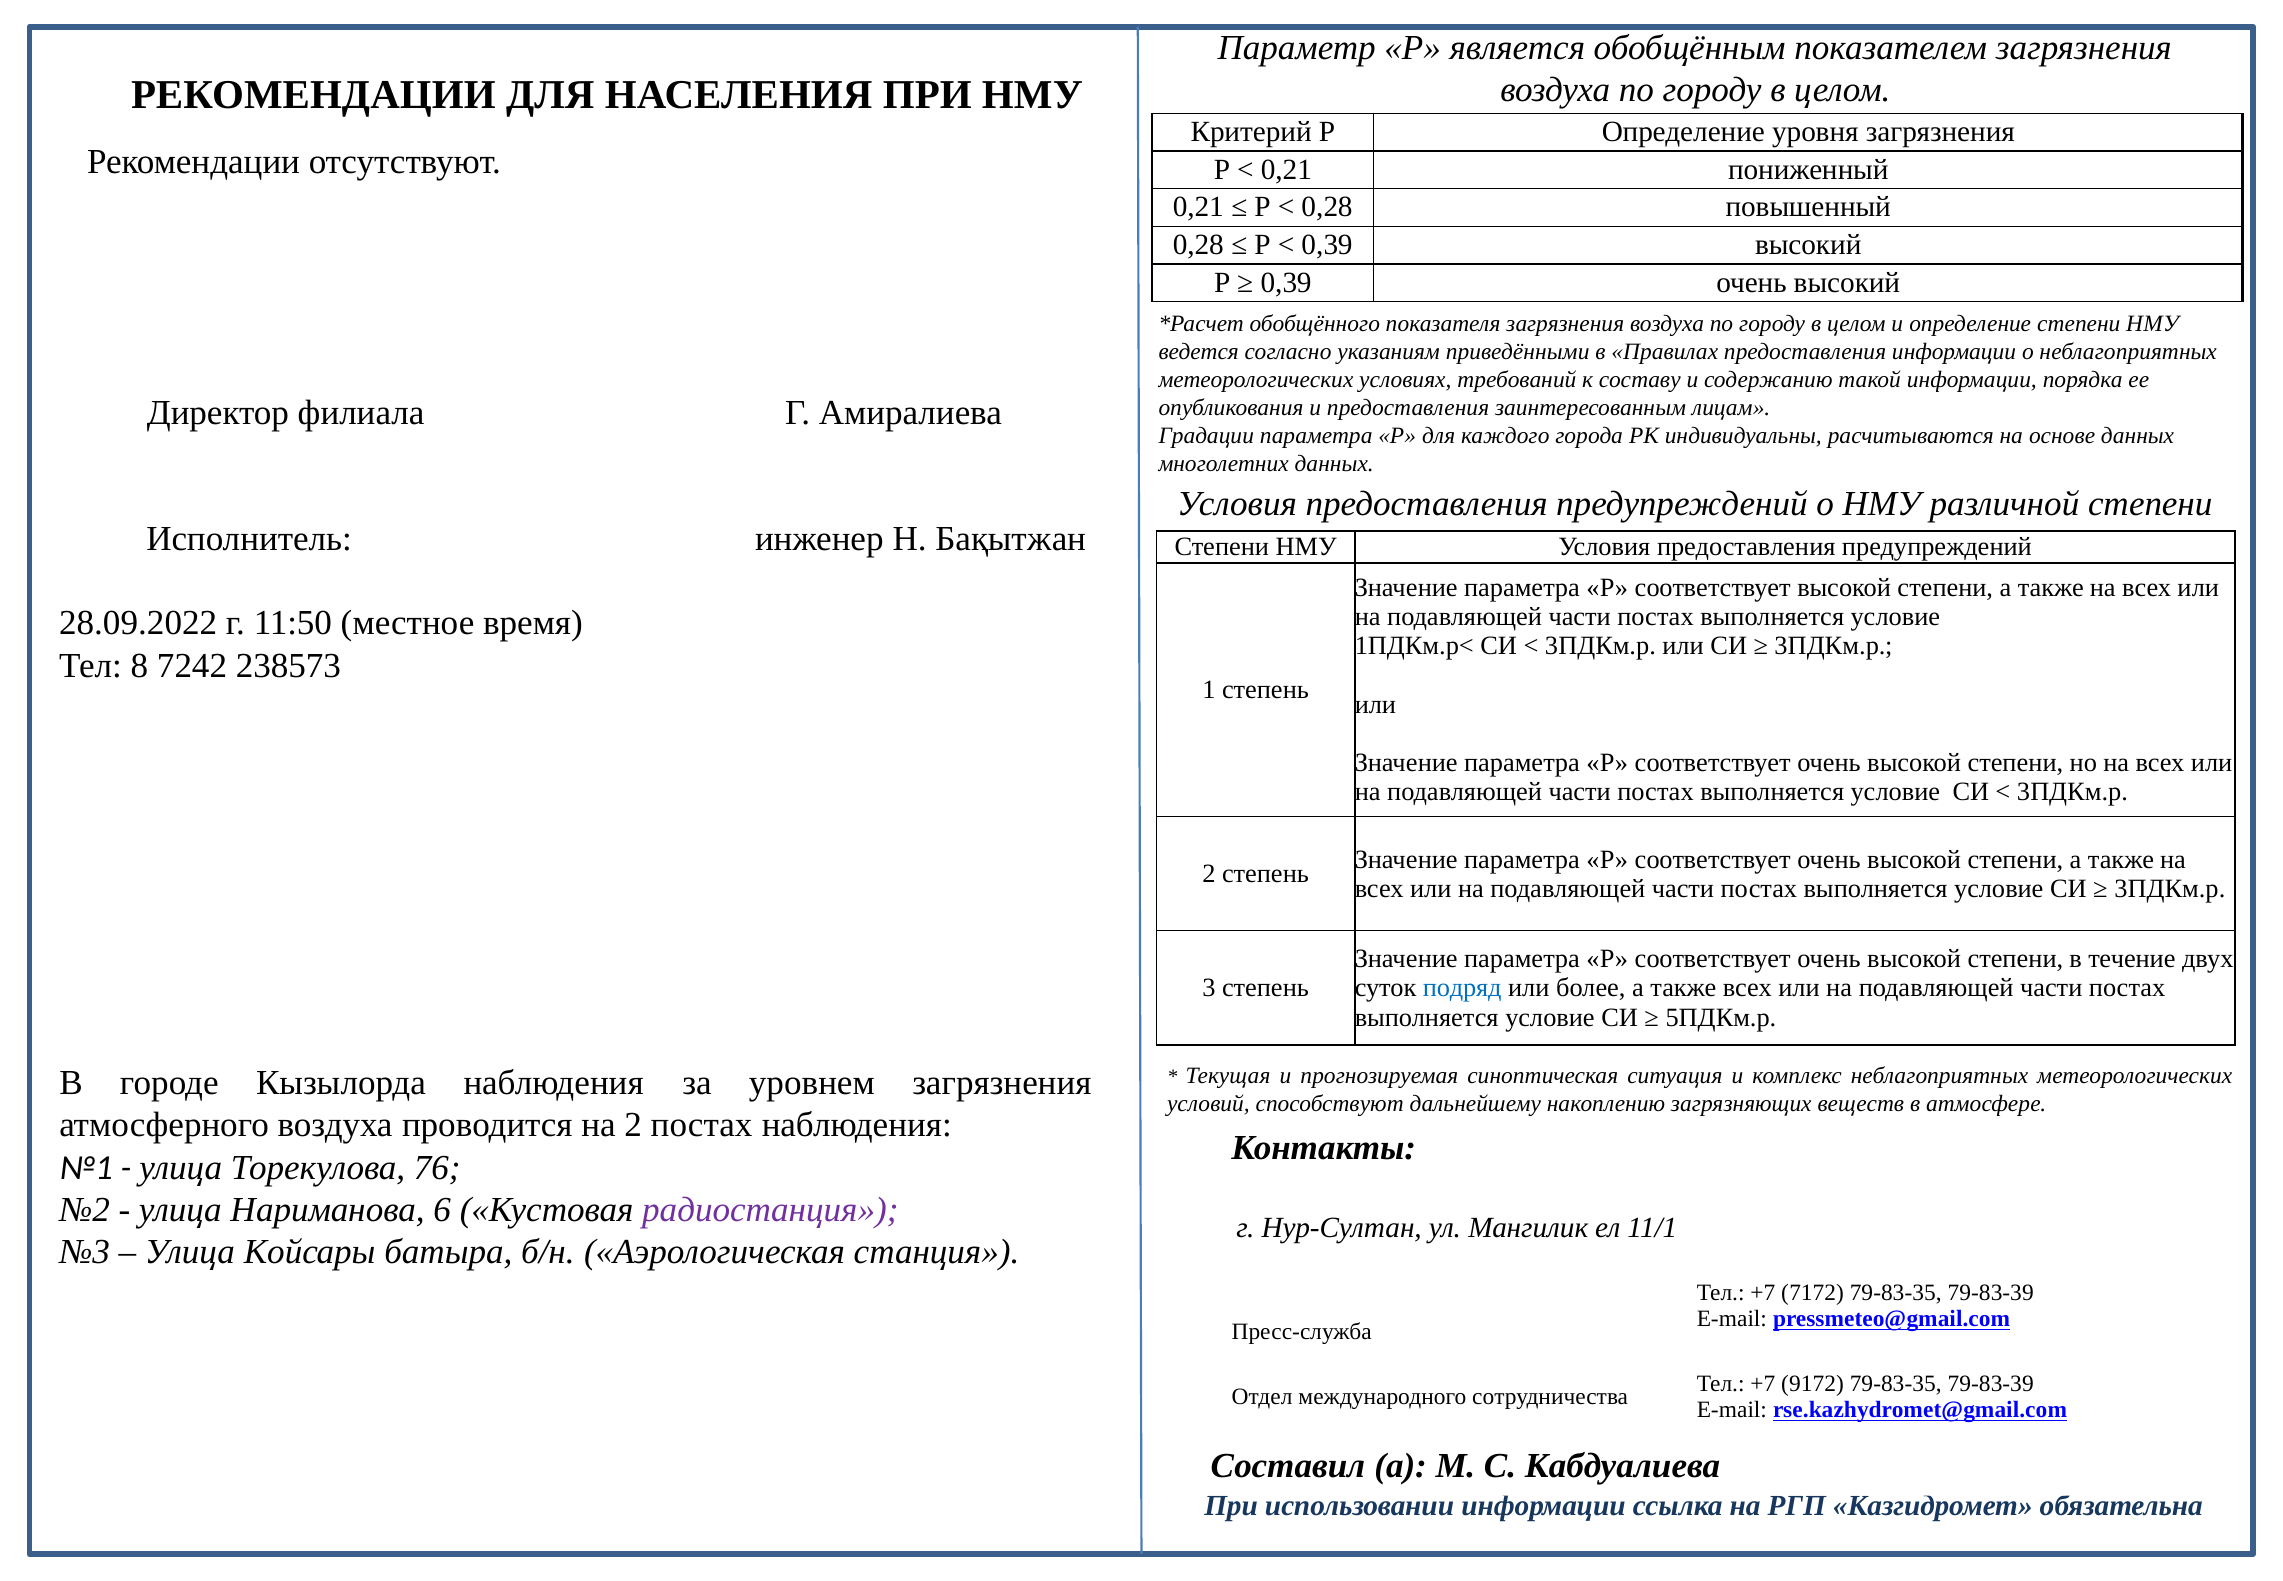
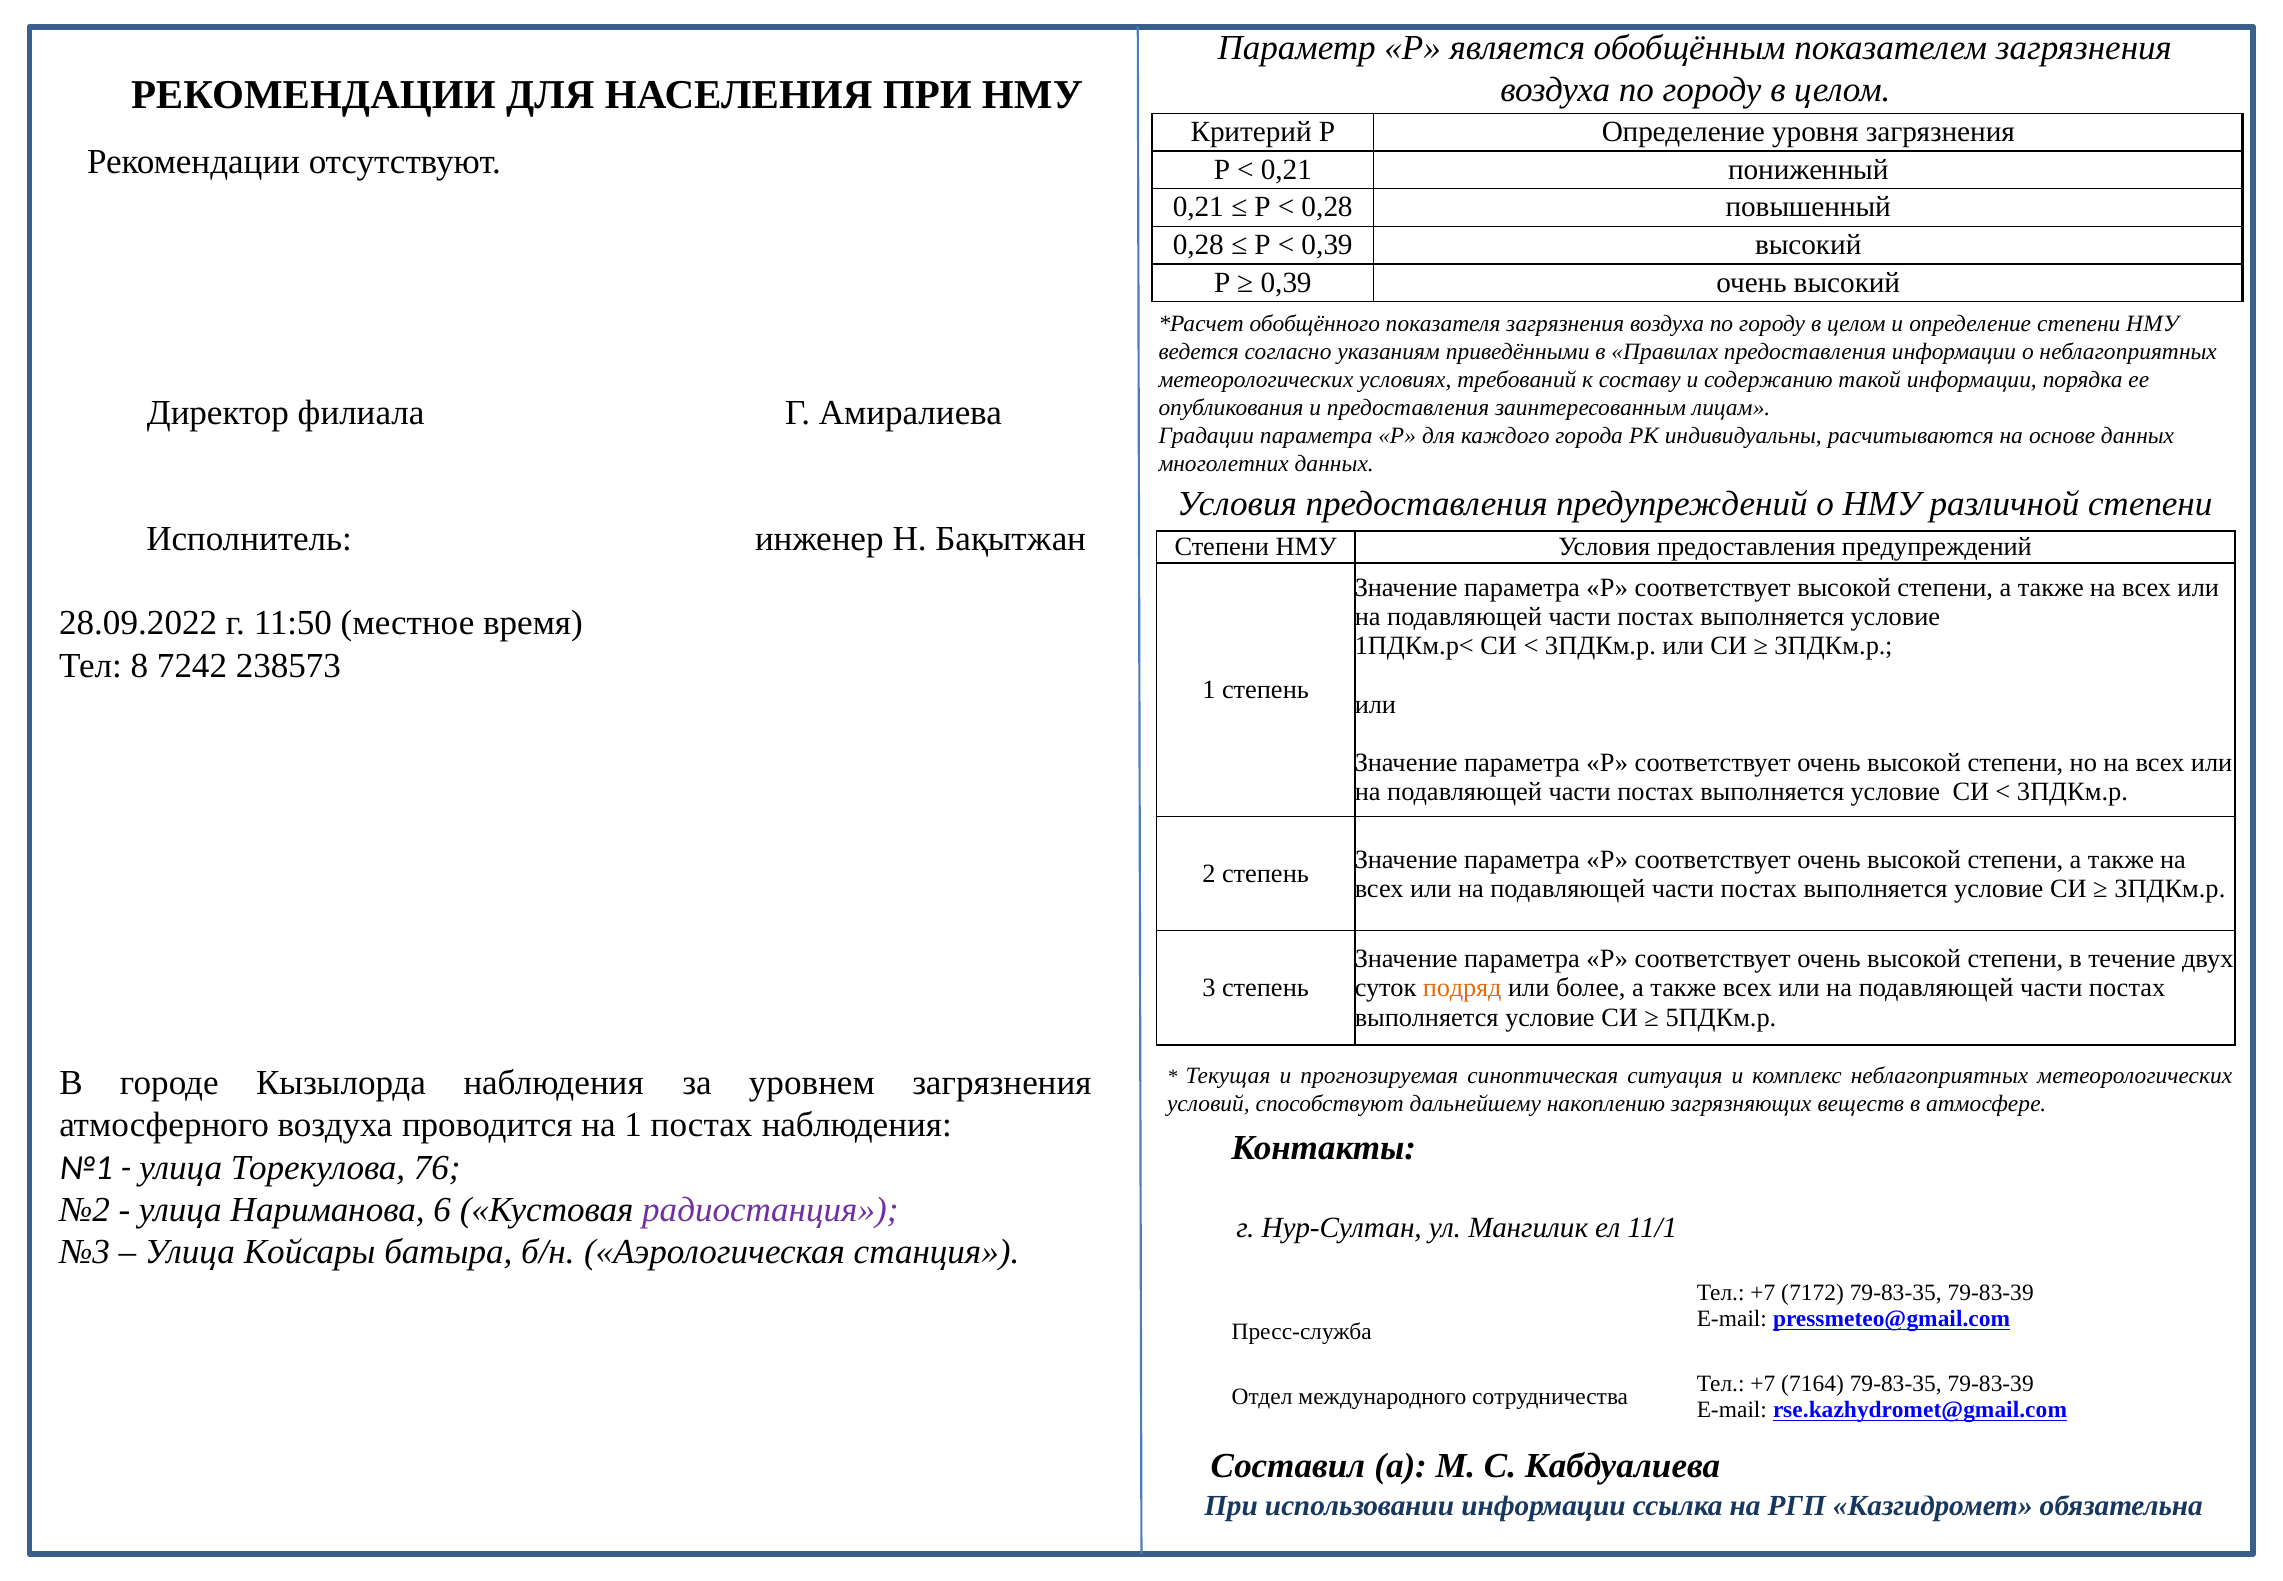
подряд colour: blue -> orange (1462, 988)
на 2: 2 -> 1 (633, 1125)
9172: 9172 -> 7164 (1813, 1384)
